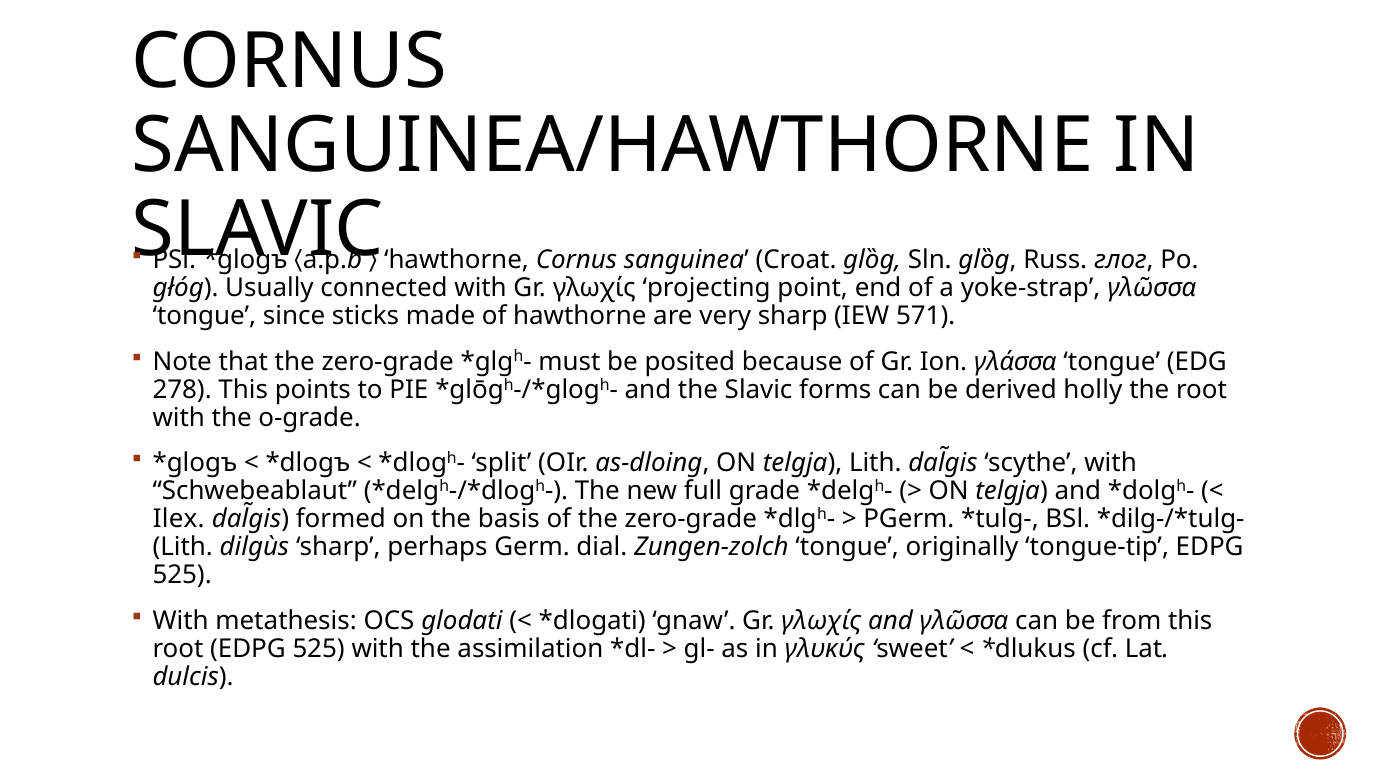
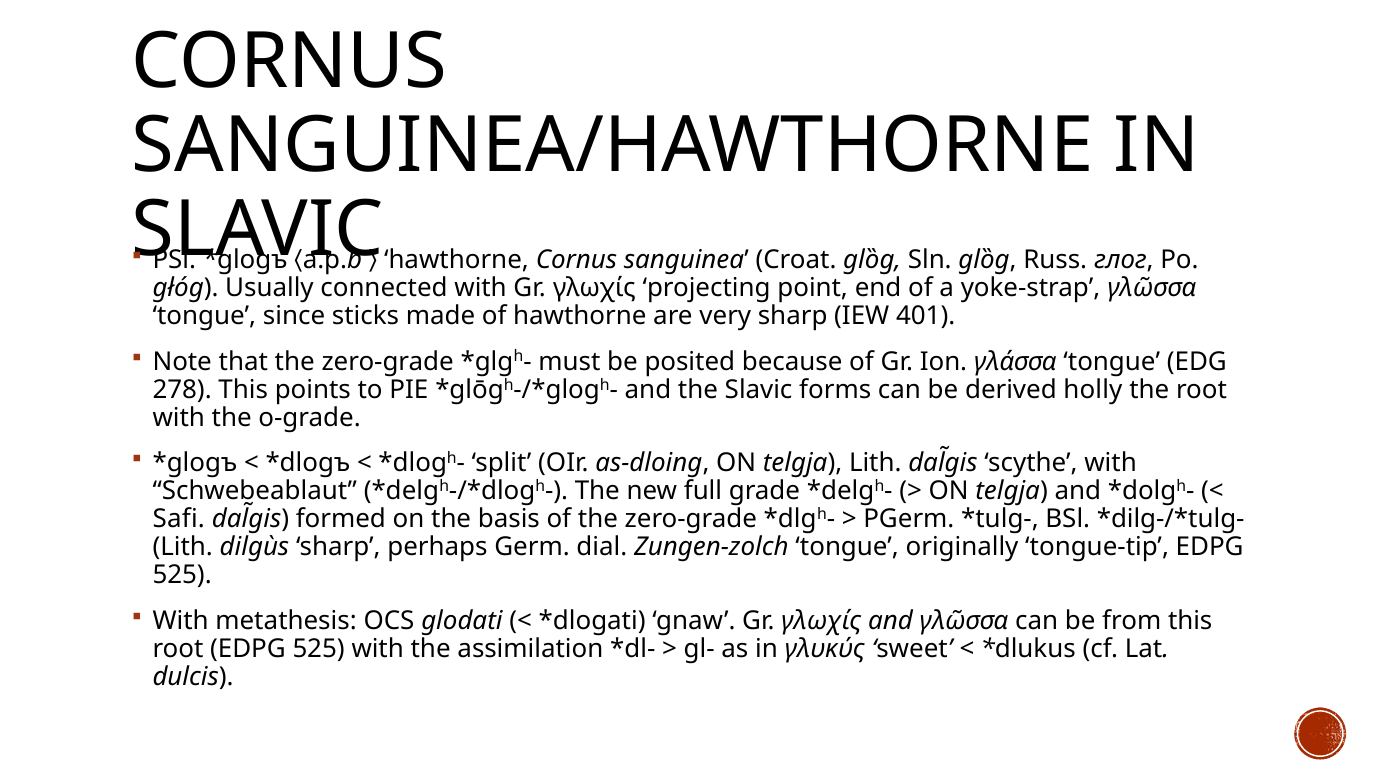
571: 571 -> 401 (926, 316)
Ilex: Ilex -> Safi (179, 519)
